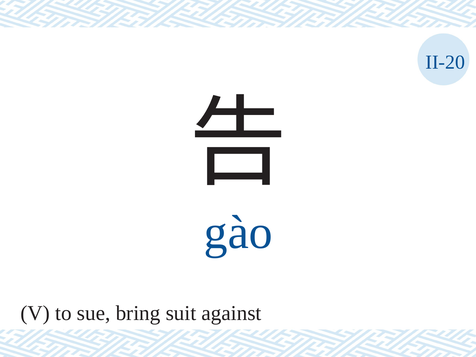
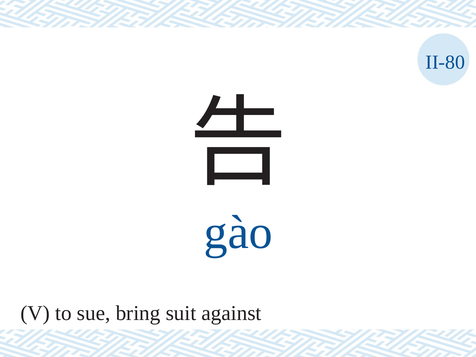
II-20: II-20 -> II-80 (445, 62)
